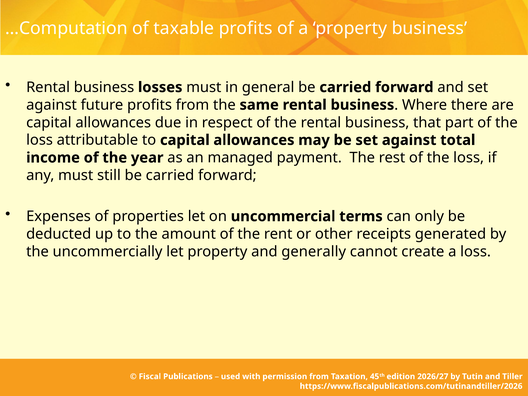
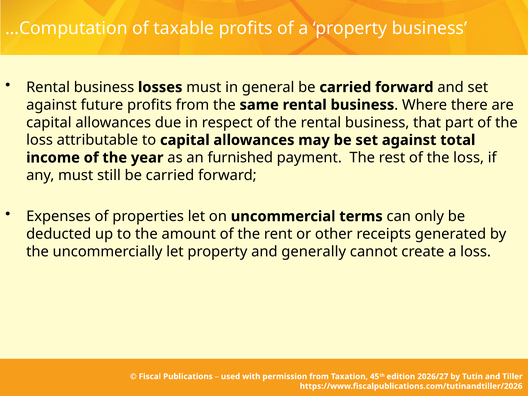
managed: managed -> furnished (240, 158)
